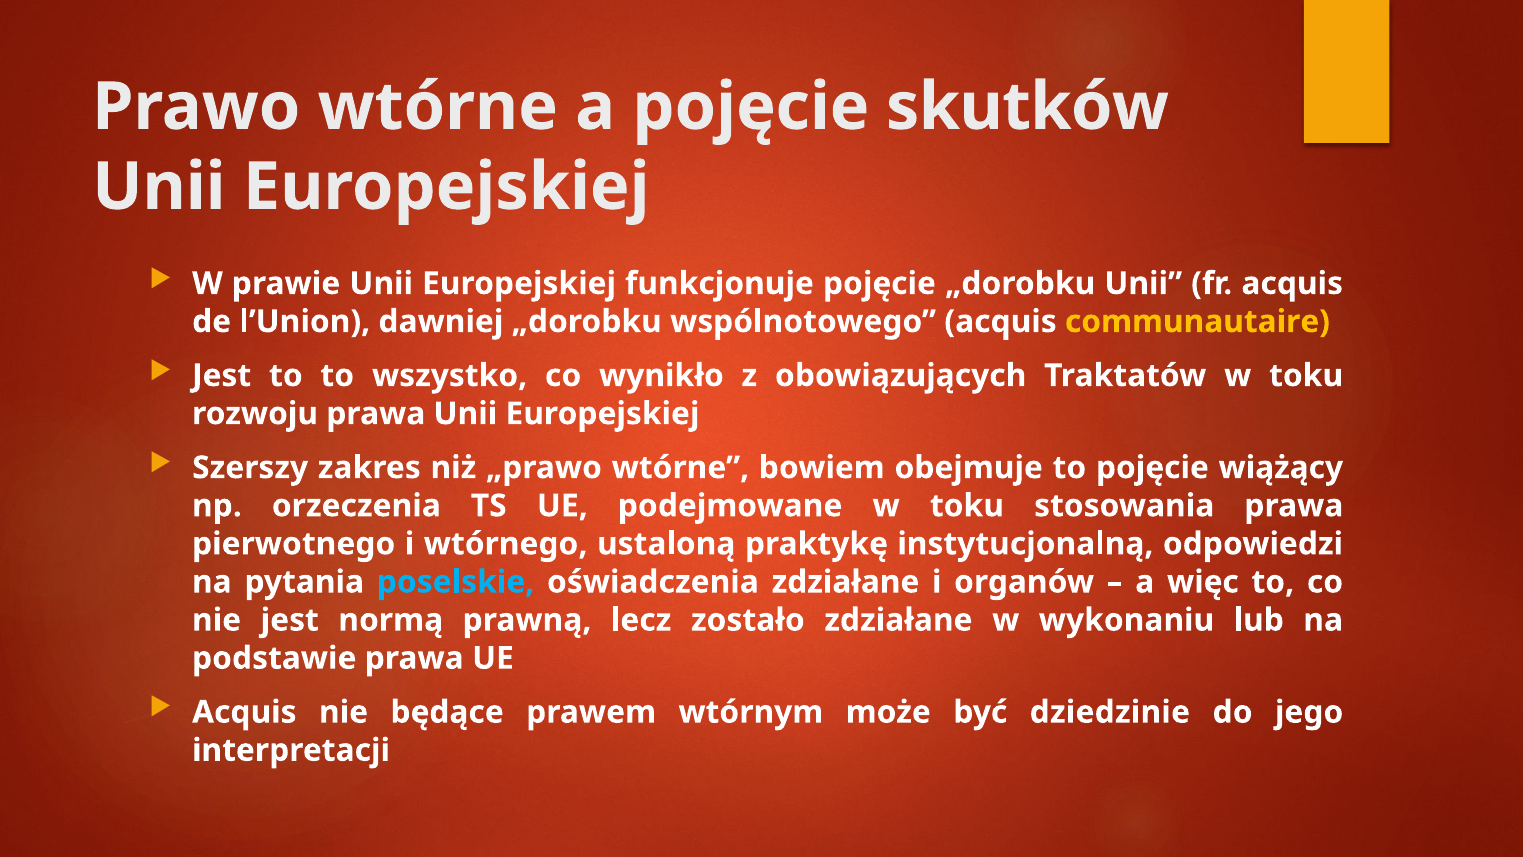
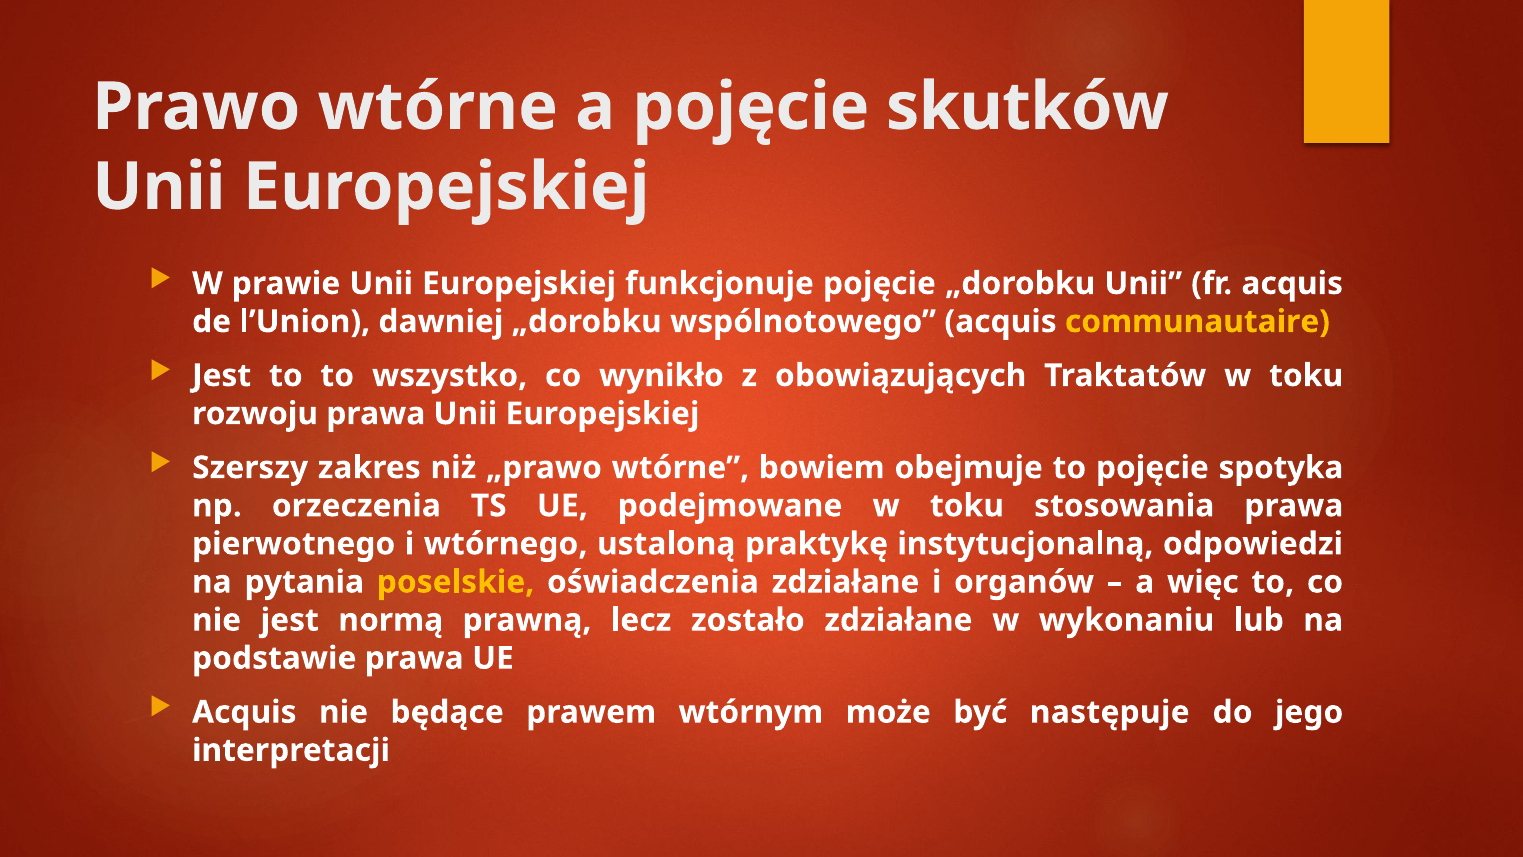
wiążący: wiążący -> spotyka (1281, 468)
poselskie colour: light blue -> yellow (456, 582)
dziedzinie: dziedzinie -> następuje (1110, 712)
